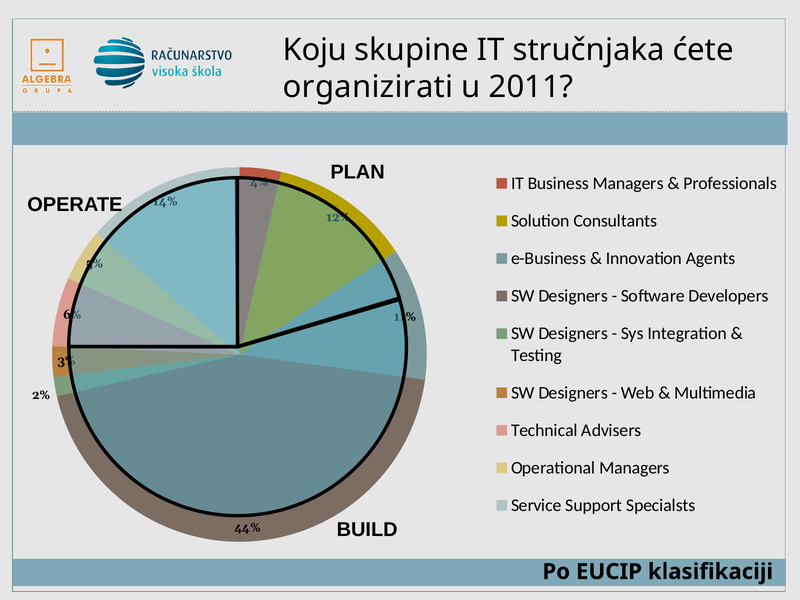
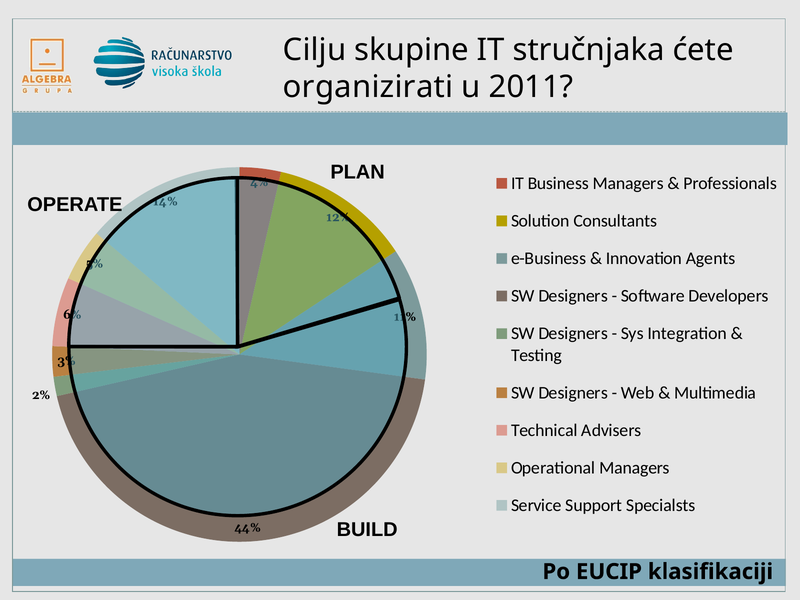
Koju: Koju -> Cilju (315, 50)
